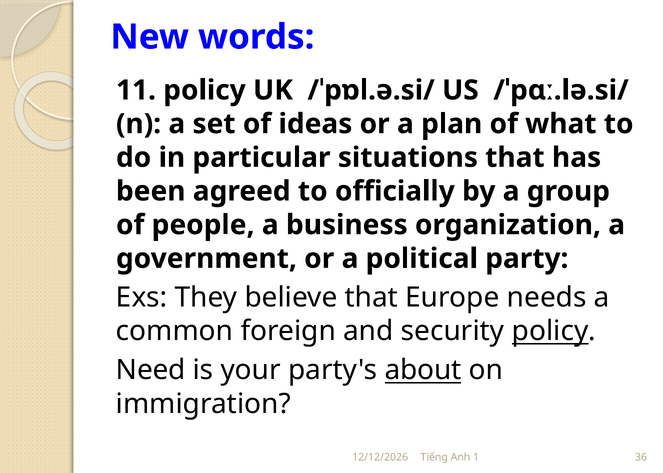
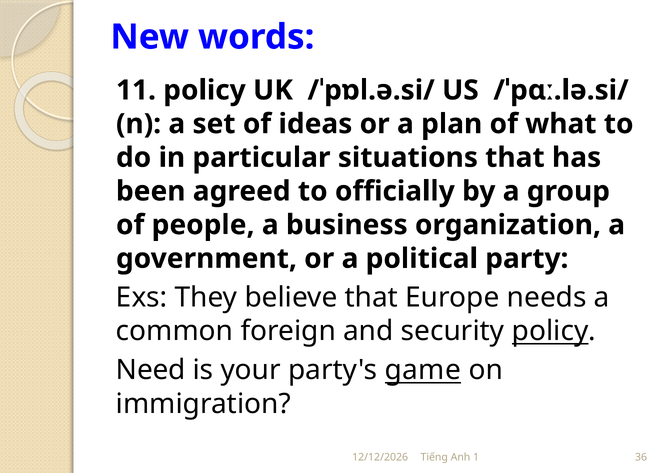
about: about -> game (423, 371)
